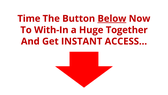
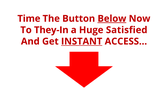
With-In: With-In -> They-In (51, 30)
Together: Together -> Satisfied (127, 30)
INSTANT underline: none -> present (82, 41)
